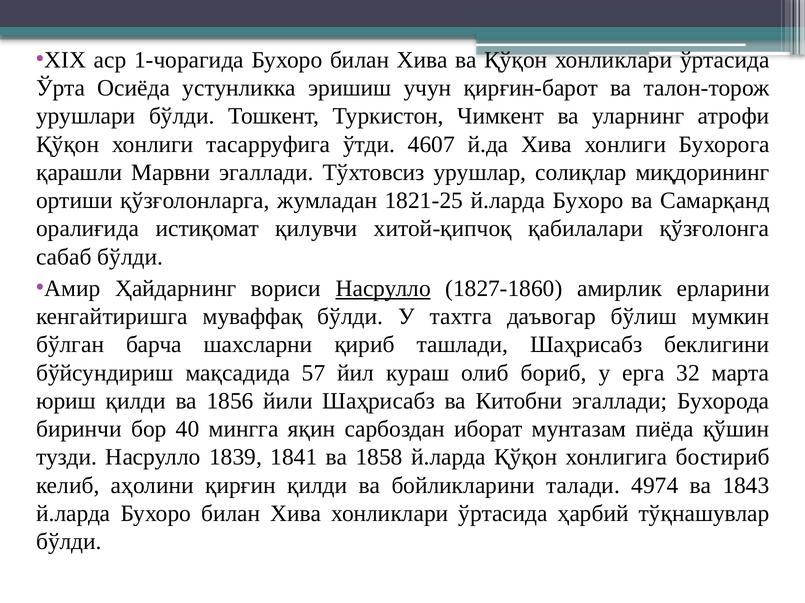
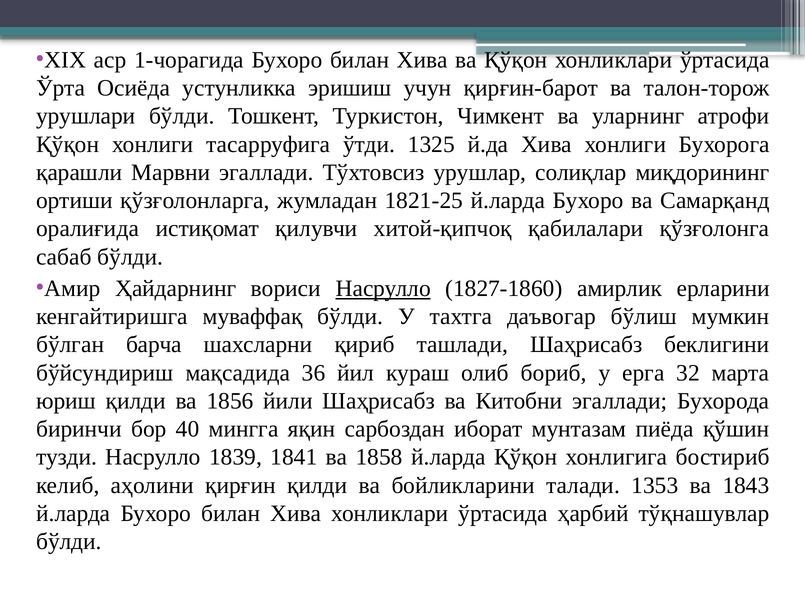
4607: 4607 -> 1325 (431, 144)
57: 57 -> 36 (314, 373)
4974: 4974 -> 1353 (655, 486)
